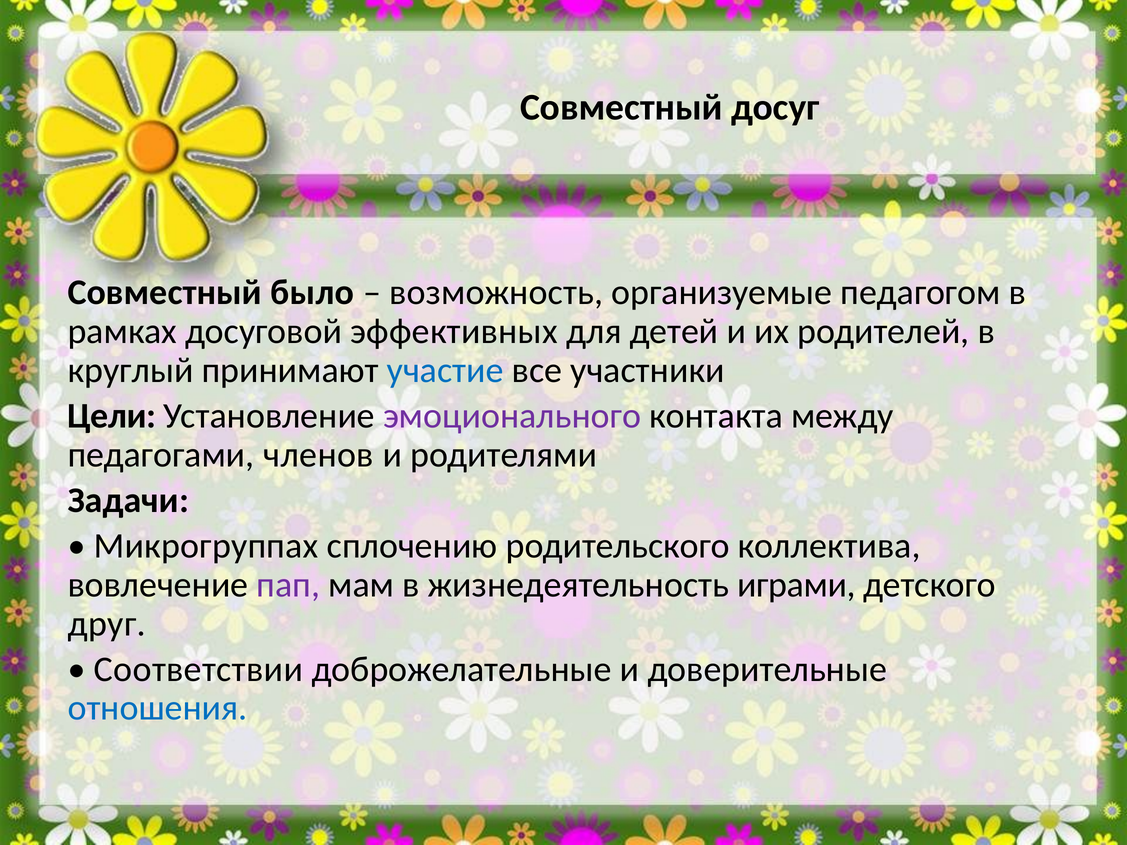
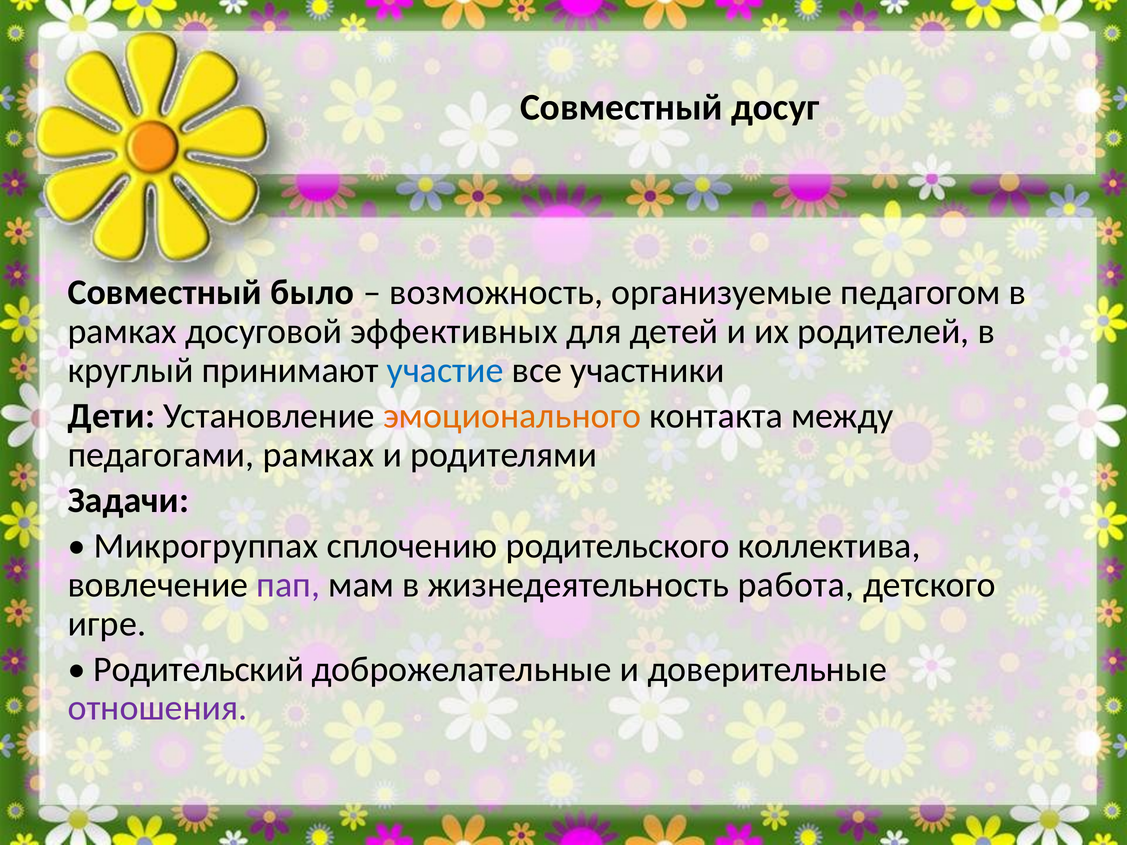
Цели: Цели -> Дети (111, 416)
эмоционального colour: purple -> orange (512, 416)
педагогами членов: членов -> рамках (319, 455)
играми: играми -> работа (796, 585)
друг: друг -> игре (107, 624)
Соответствии: Соответствии -> Родительский (199, 669)
отношения colour: blue -> purple (157, 708)
